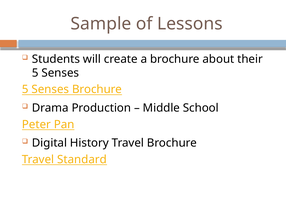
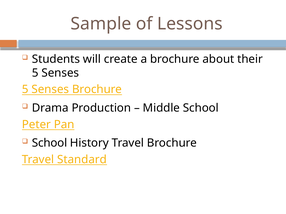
Digital: Digital -> School (50, 143)
